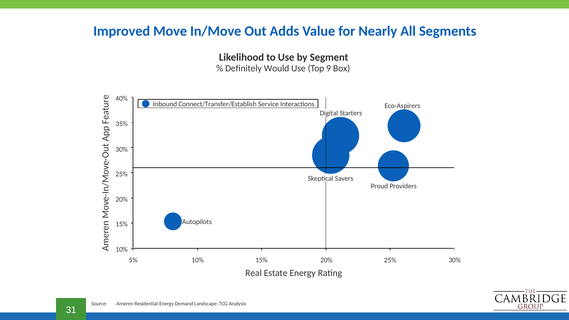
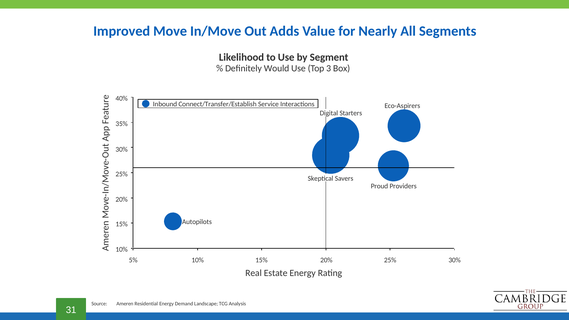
9: 9 -> 3 (329, 68)
